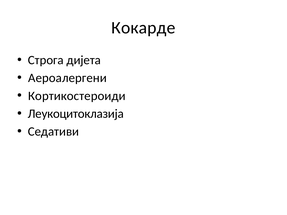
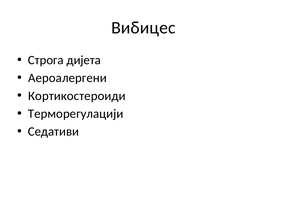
Кокарде: Кокарде -> Вибицес (143, 28)
Леукоцитоклазија: Леукоцитоклазија -> Терморегулацији (76, 114)
